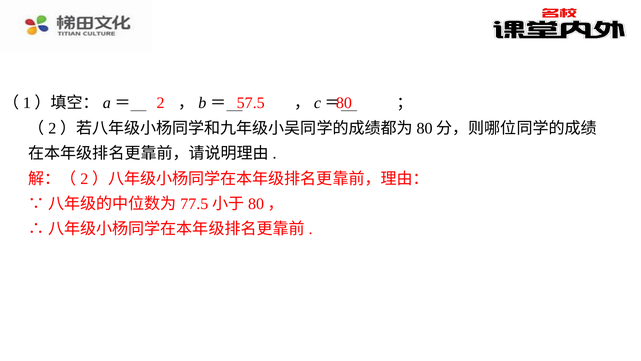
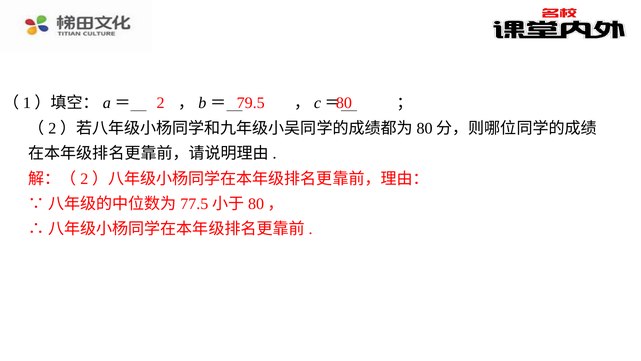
57.5: 57.5 -> 79.5 (251, 103)
